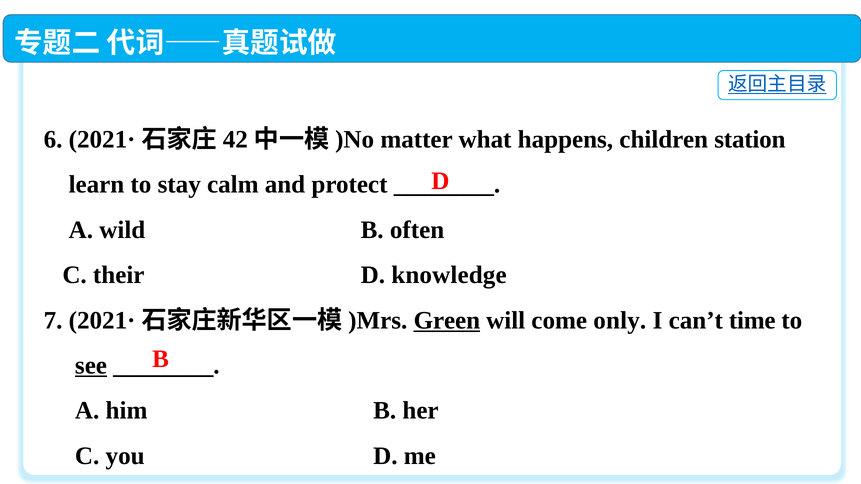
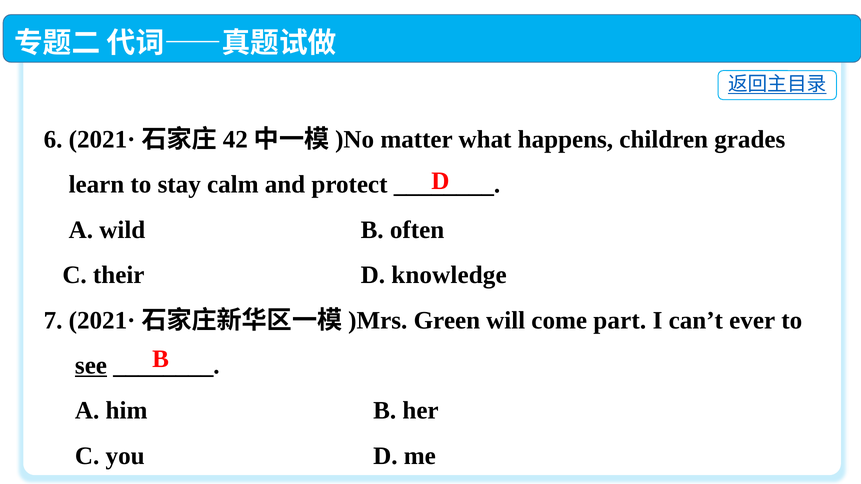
station: station -> grades (750, 140)
Green underline: present -> none (447, 320)
only: only -> part (620, 320)
time: time -> ever (752, 320)
